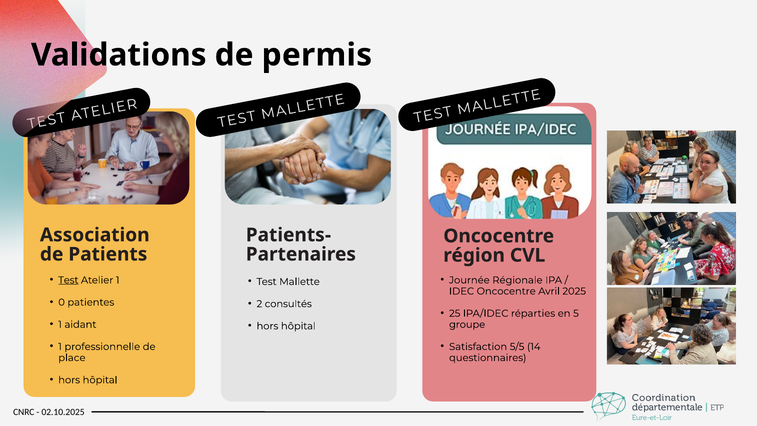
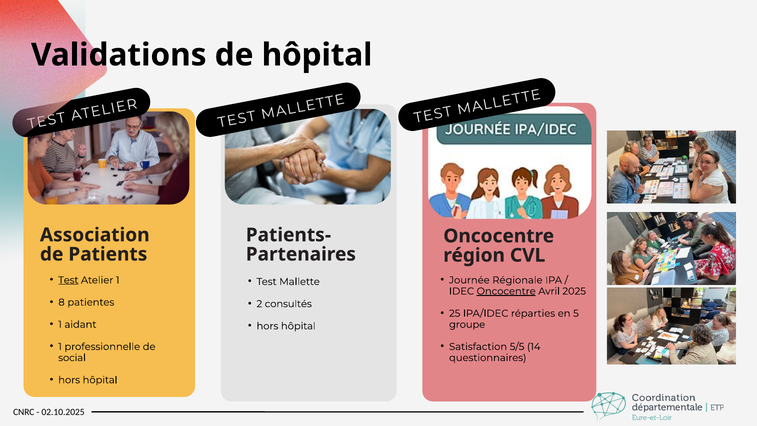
de permis: permis -> hôpital (317, 55)
Oncocentre underline: none -> present (506, 291)
0: 0 -> 8 (62, 302)
place: place -> social (72, 358)
